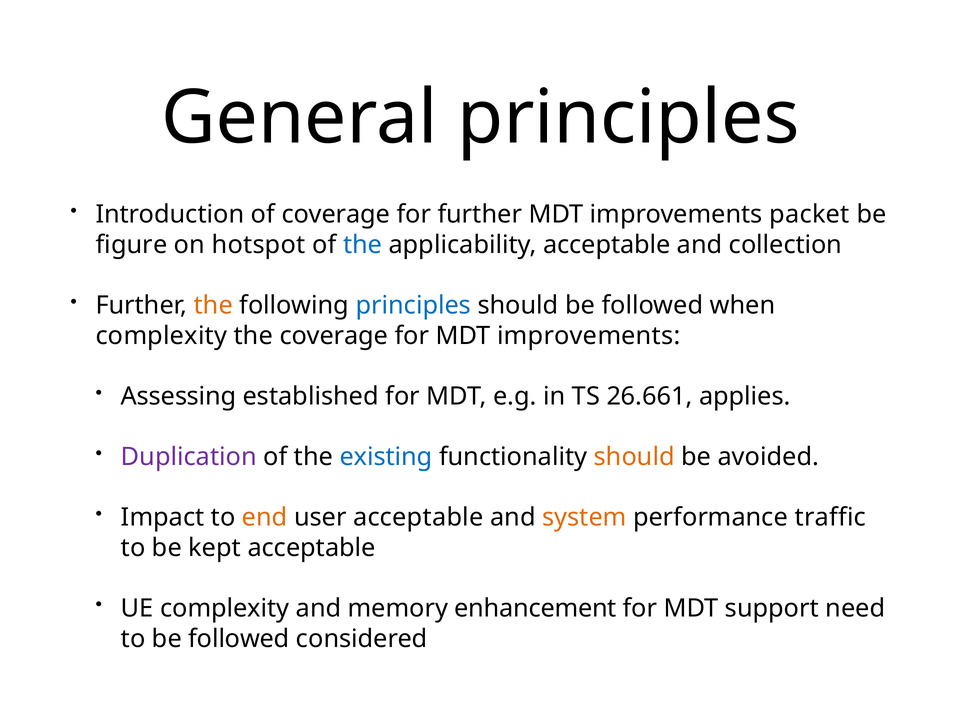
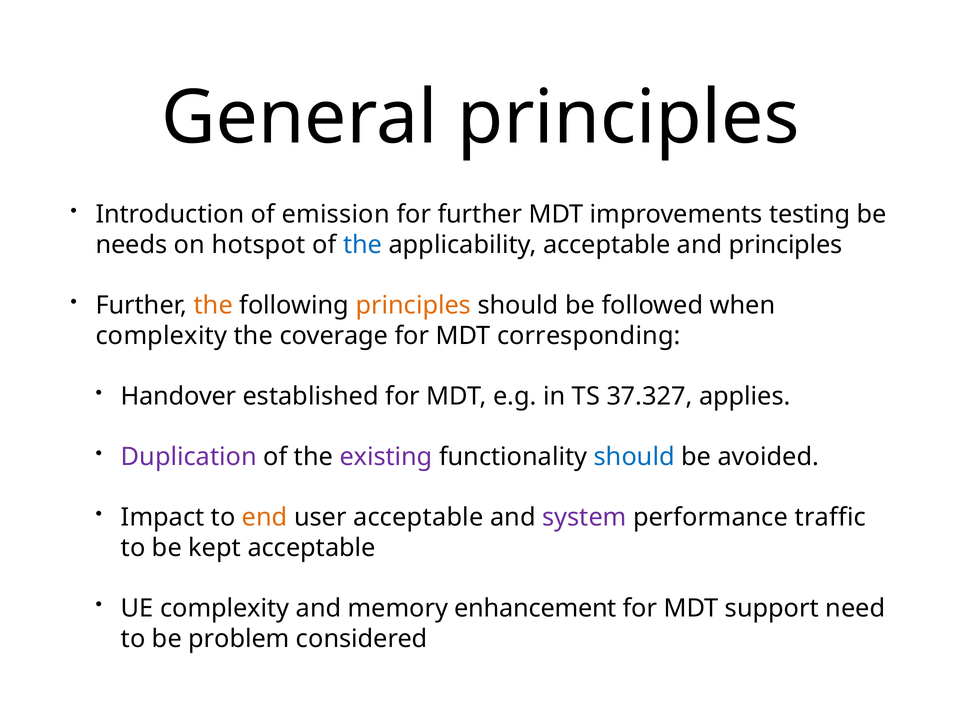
of coverage: coverage -> emission (336, 214)
packet: packet -> testing (810, 214)
figure: figure -> needs (132, 245)
and collection: collection -> principles (786, 245)
principles colour: blue -> orange (413, 305)
for MDT improvements: improvements -> corresponding (589, 336)
Assessing: Assessing -> Handover (179, 396)
26.661: 26.661 -> 37.327 (649, 396)
existing colour: blue -> purple (386, 457)
should colour: orange -> blue (634, 457)
system colour: orange -> purple (584, 517)
to be followed: followed -> problem (239, 638)
